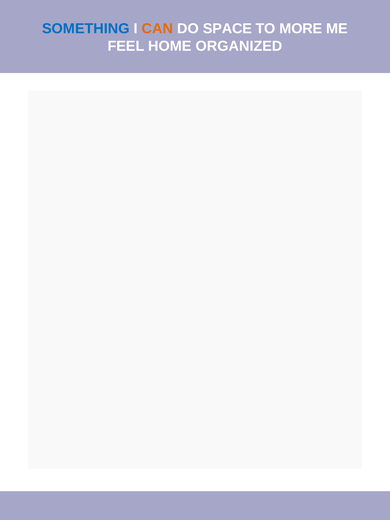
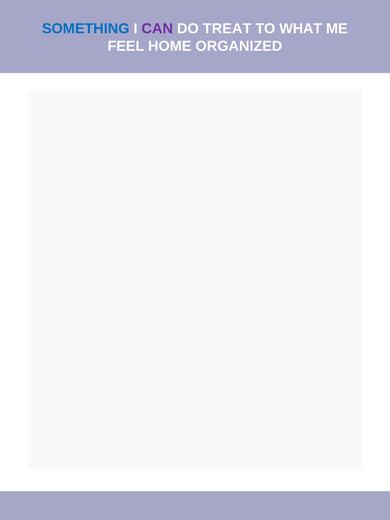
CAN colour: orange -> purple (157, 29)
SPACE: SPACE -> TREAT (227, 29)
MORE: MORE -> WHAT (301, 29)
